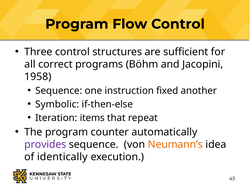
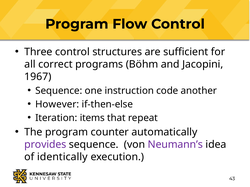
1958: 1958 -> 1967 (38, 77)
fixed: fixed -> code (167, 91)
Symbolic: Symbolic -> However (57, 105)
Neumann’s colour: orange -> purple (175, 145)
